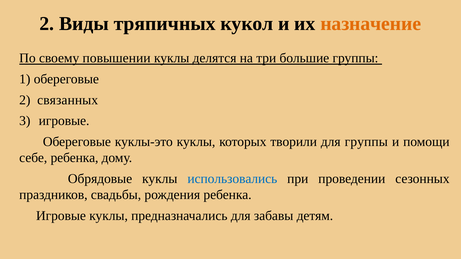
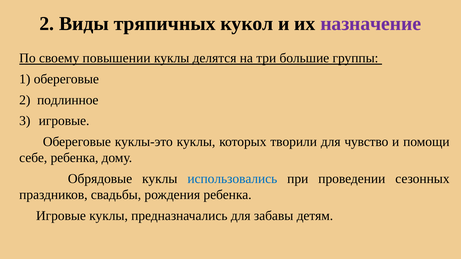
назначение colour: orange -> purple (371, 24)
связанных: связанных -> подлинное (68, 100)
для группы: группы -> чувство (366, 142)
